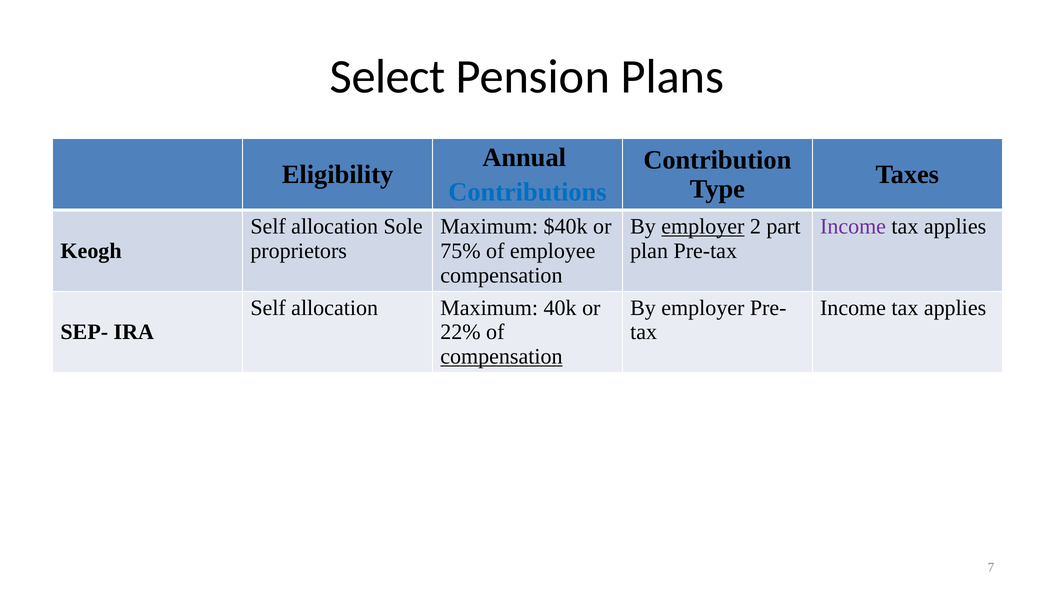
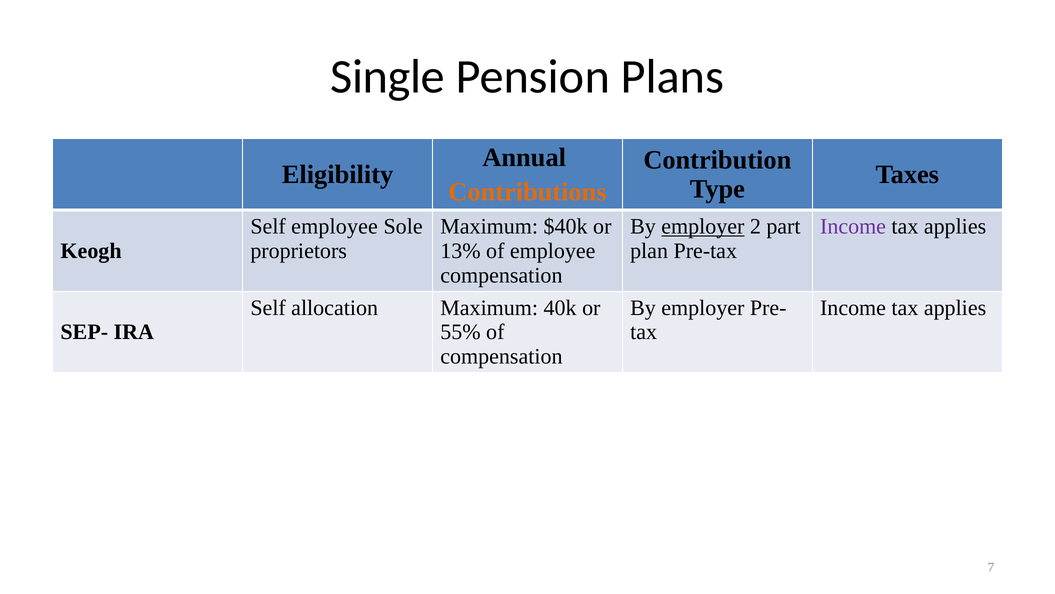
Select: Select -> Single (388, 77)
Contributions colour: blue -> orange (527, 192)
allocation: allocation -> employee (335, 226)
75%: 75% -> 13% (460, 251)
22%: 22% -> 55% (460, 332)
compensation underline: present -> none (501, 356)
